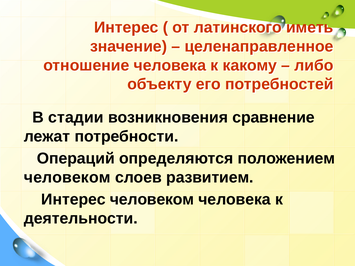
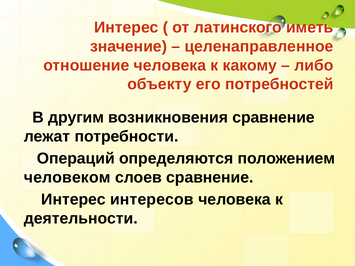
стадии: стадии -> другим (76, 118)
слоев развитием: развитием -> сравнение (210, 177)
Интерес человеком: человеком -> интересов (152, 200)
